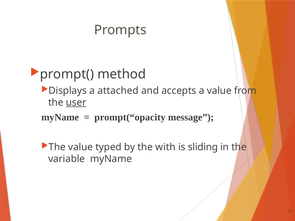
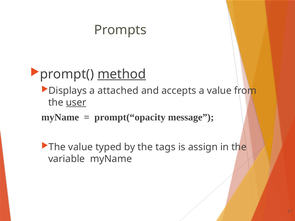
method underline: none -> present (122, 74)
with: with -> tags (165, 147)
sliding: sliding -> assign (203, 147)
